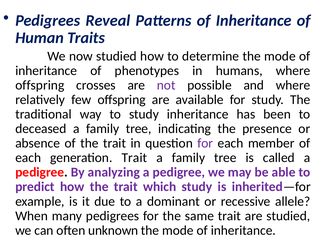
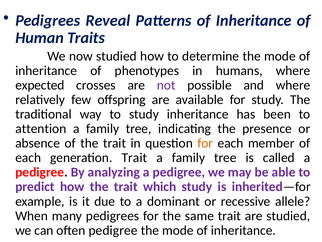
offspring: offspring -> expected (40, 85)
deceased: deceased -> attention (41, 128)
for colour: purple -> orange (205, 143)
often unknown: unknown -> pedigree (113, 230)
